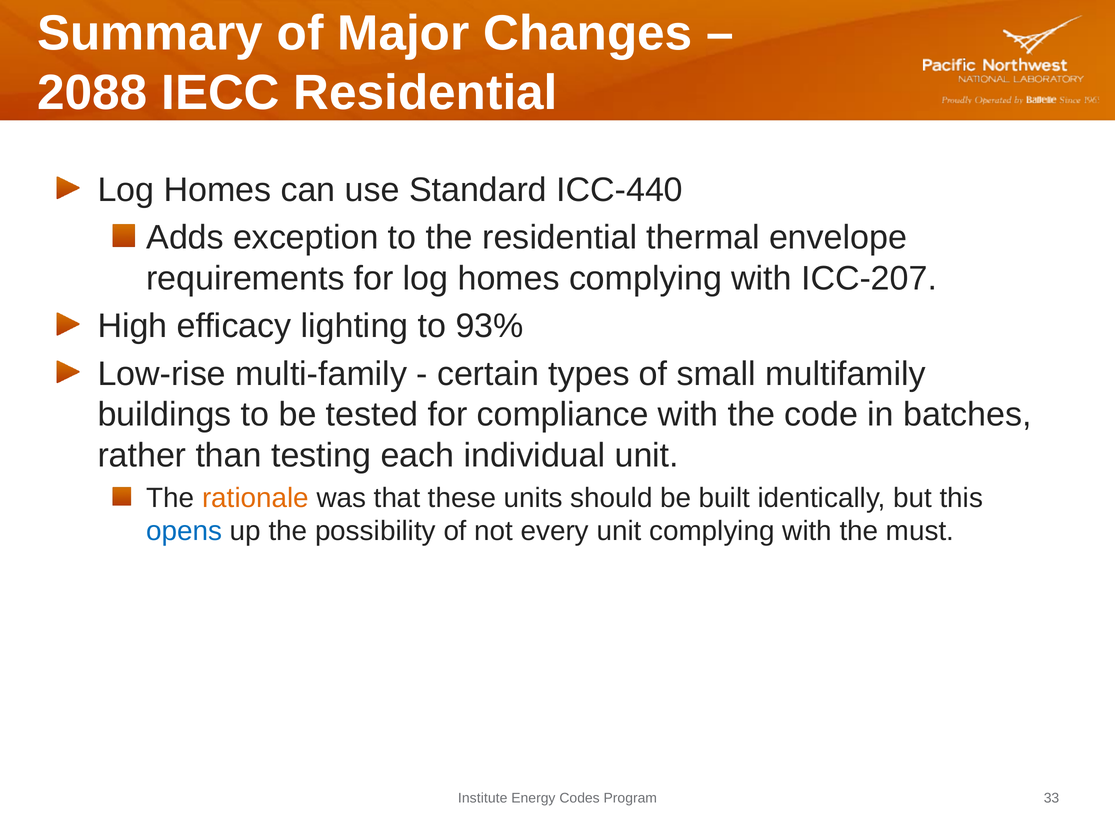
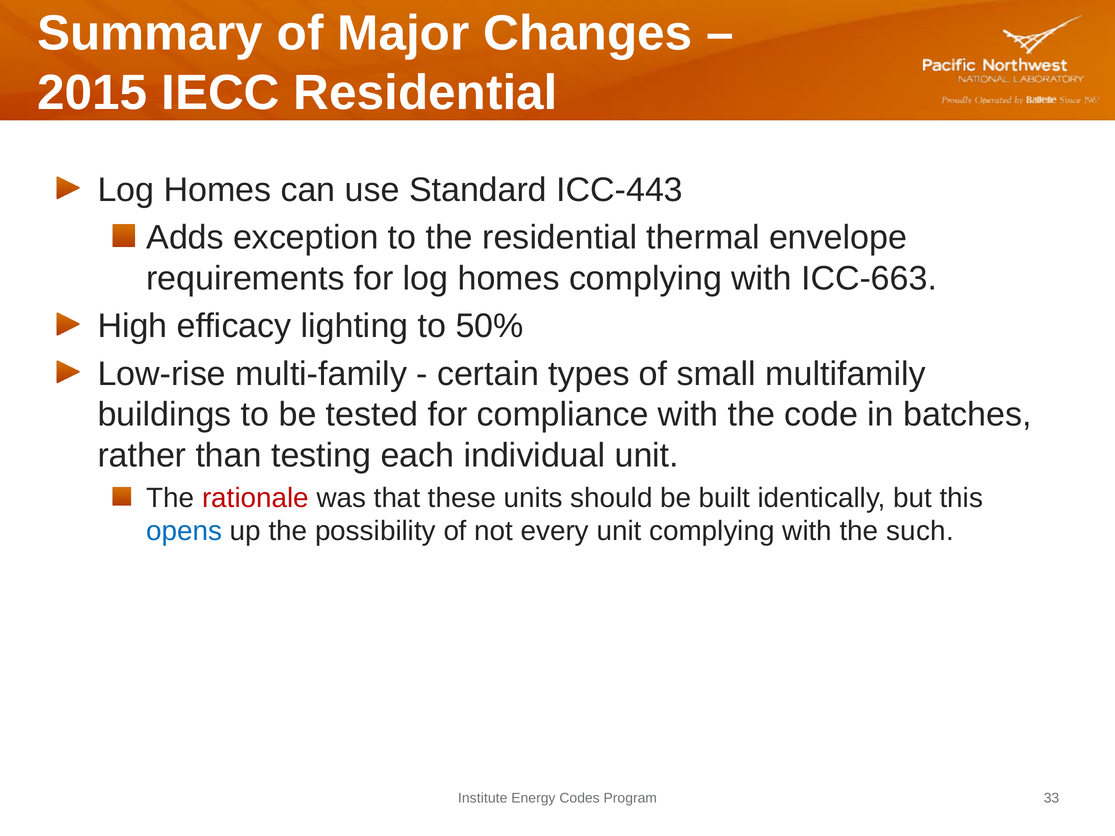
2088: 2088 -> 2015 (92, 93)
ICC-440: ICC-440 -> ICC-443 (620, 190)
ICC-207: ICC-207 -> ICC-663 (869, 279)
93%: 93% -> 50% (490, 326)
rationale colour: orange -> red (255, 498)
must: must -> such (920, 531)
